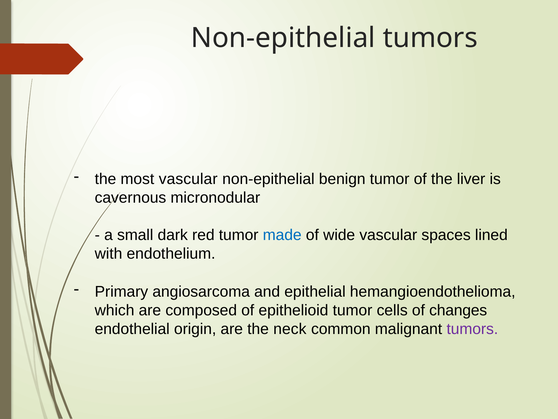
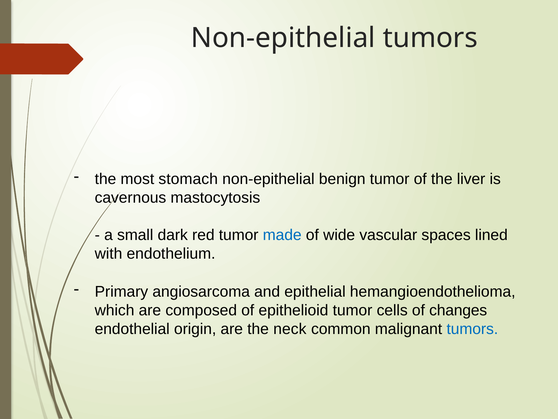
most vascular: vascular -> stomach (188, 179)
micronodular: micronodular -> mastocytosis (215, 198)
tumors colour: purple -> blue (472, 329)
